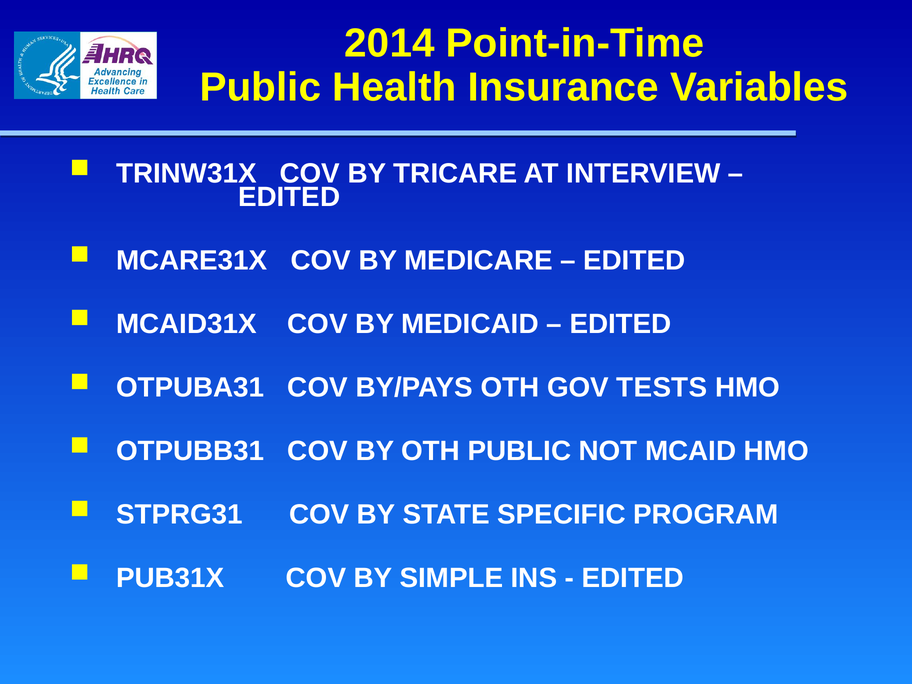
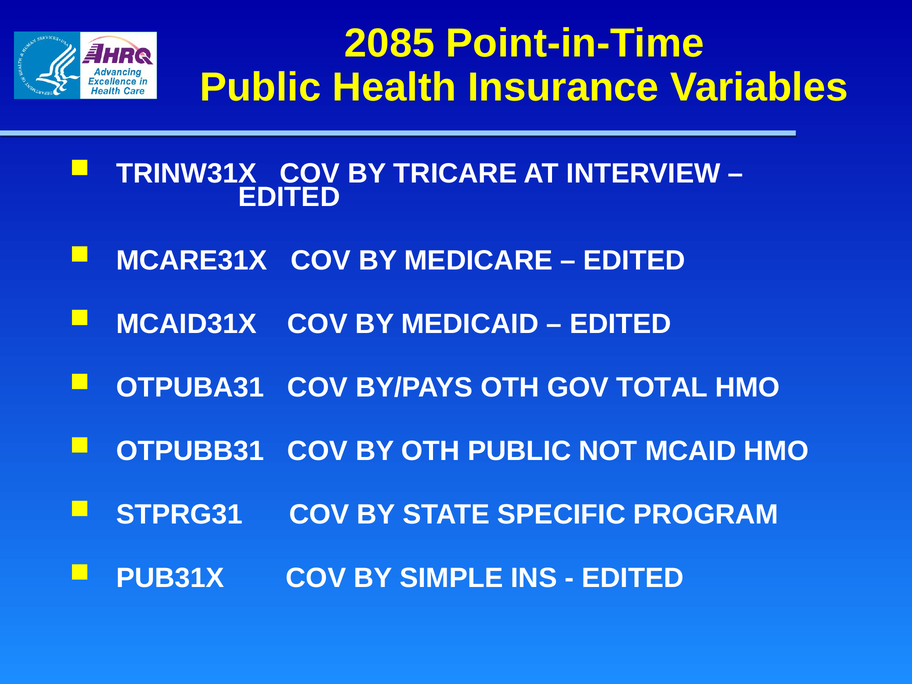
2014: 2014 -> 2085 (390, 44)
TESTS: TESTS -> TOTAL (662, 387)
